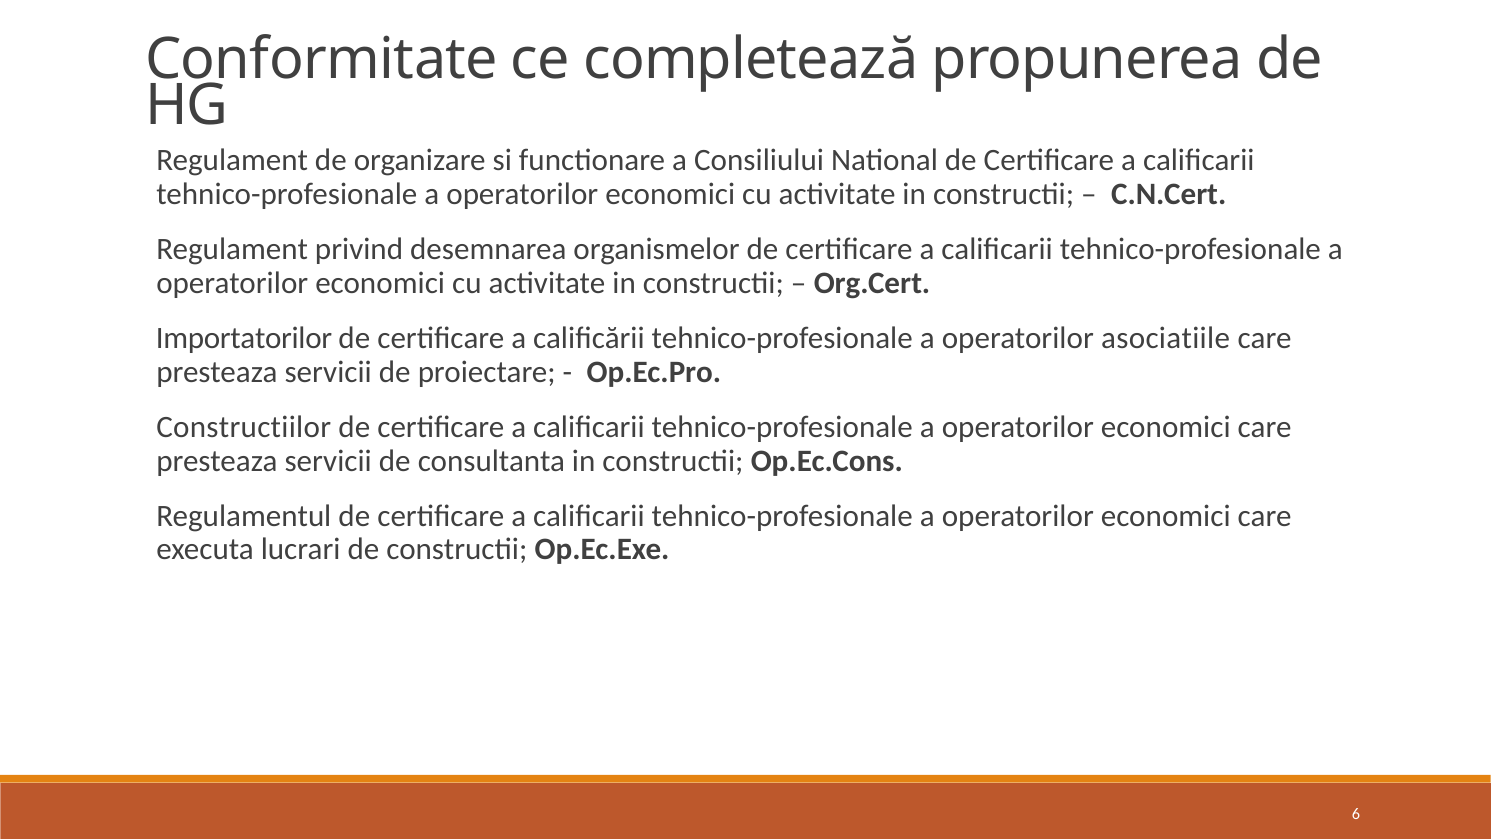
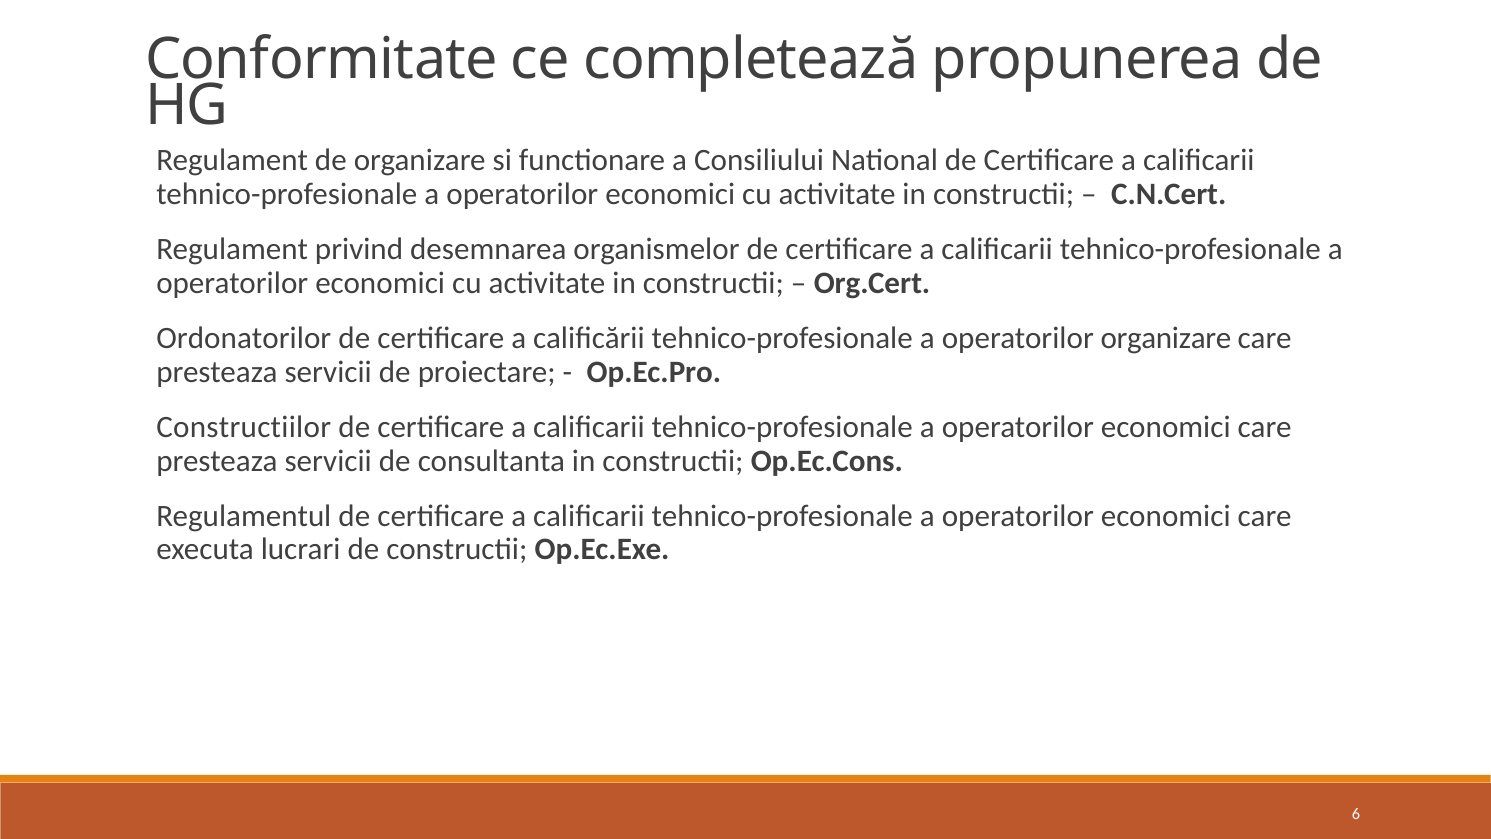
Importatorilor: Importatorilor -> Ordonatorilor (244, 338)
operatorilor asociatiile: asociatiile -> organizare (1166, 338)
